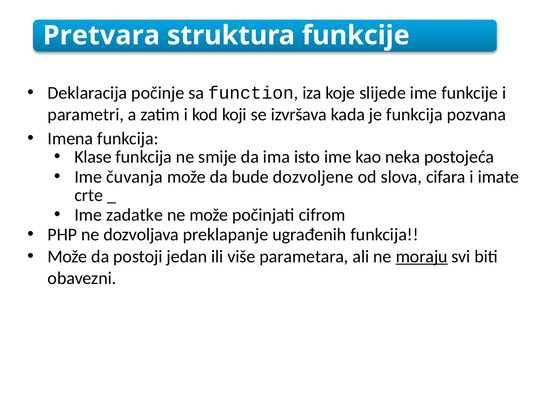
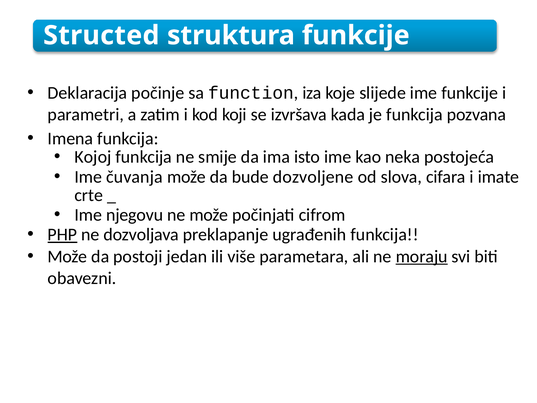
Pretvara: Pretvara -> Structed (101, 35)
Klase: Klase -> Kojoj (93, 157)
zadatke: zadatke -> njegovu (135, 215)
PHP underline: none -> present (62, 234)
